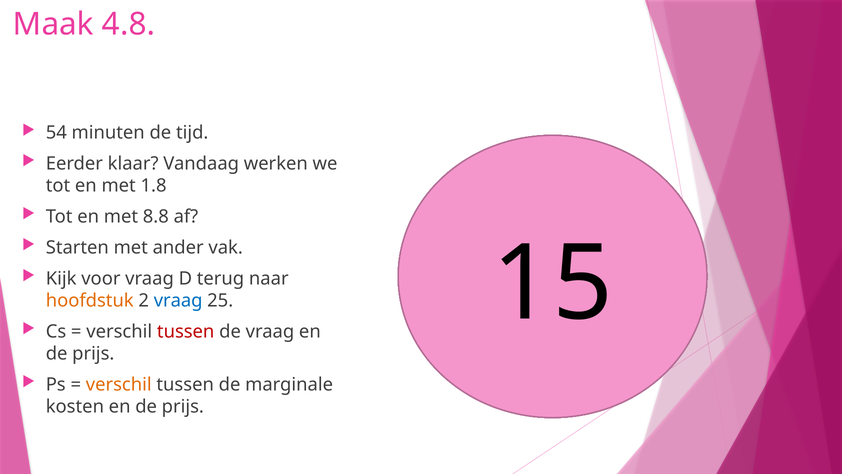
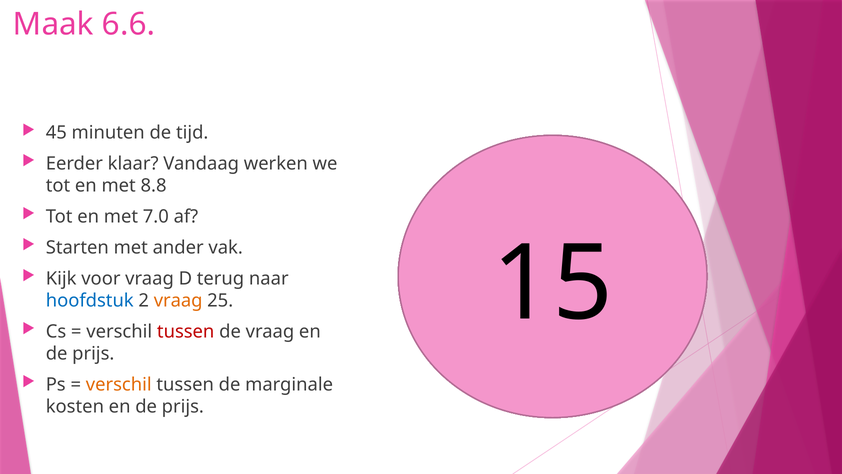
4.8: 4.8 -> 6.6 (129, 24)
54: 54 -> 45 (56, 133)
1.8: 1.8 -> 8.8 (154, 186)
8.8: 8.8 -> 7.0 (156, 217)
hoofdstuk colour: orange -> blue (90, 300)
vraag colour: blue -> orange (178, 300)
